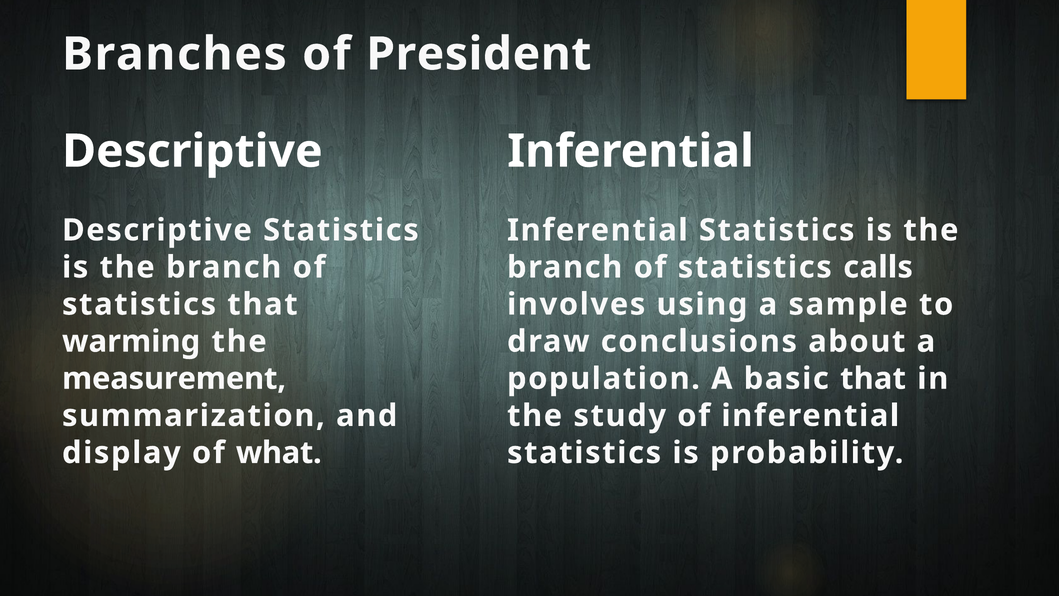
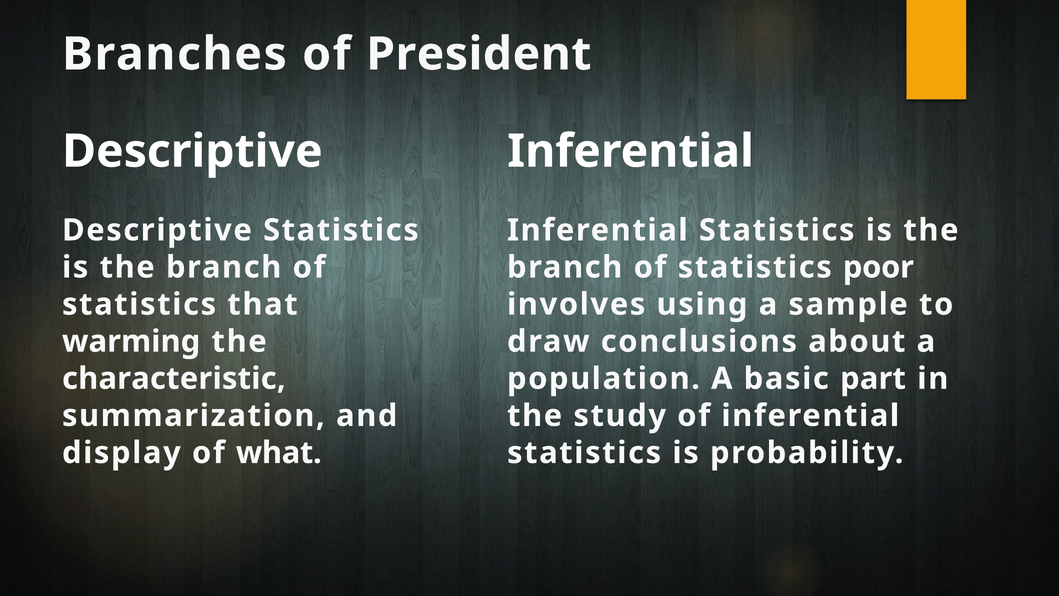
calls: calls -> poor (878, 267)
measurement: measurement -> characteristic (174, 378)
basic that: that -> part (873, 378)
